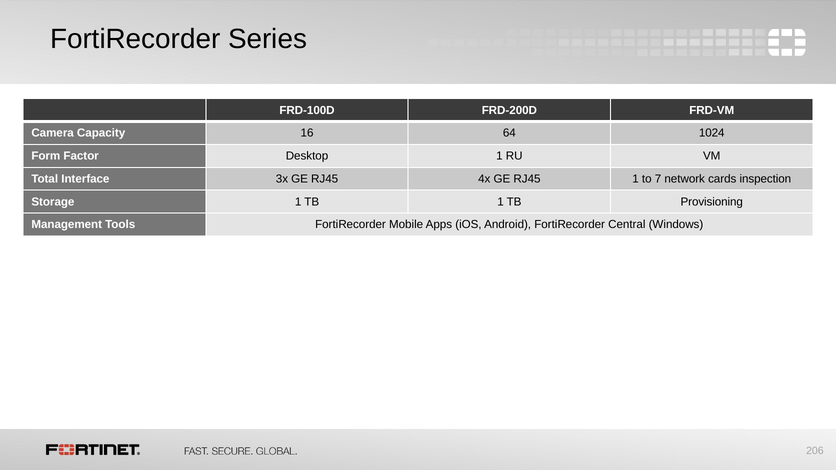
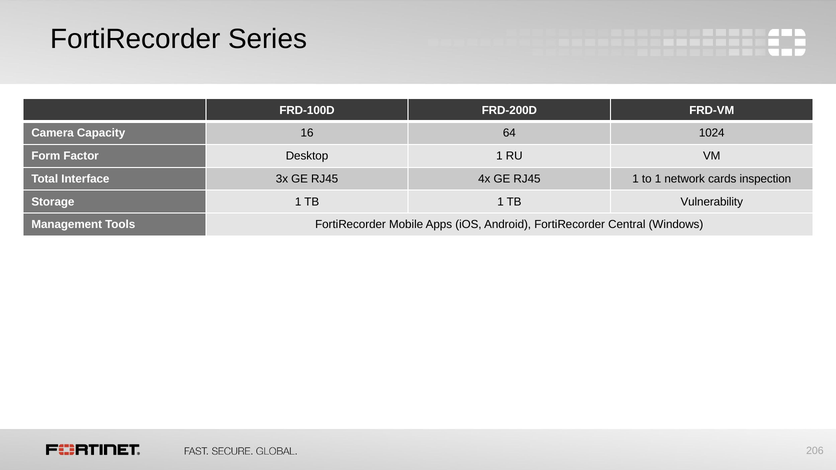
to 7: 7 -> 1 (658, 179)
Provisioning: Provisioning -> Vulnerability (712, 202)
